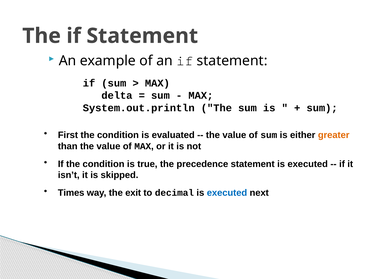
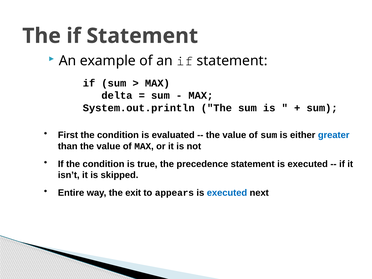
greater colour: orange -> blue (334, 135)
Times: Times -> Entire (71, 193)
decimal: decimal -> appears (174, 193)
